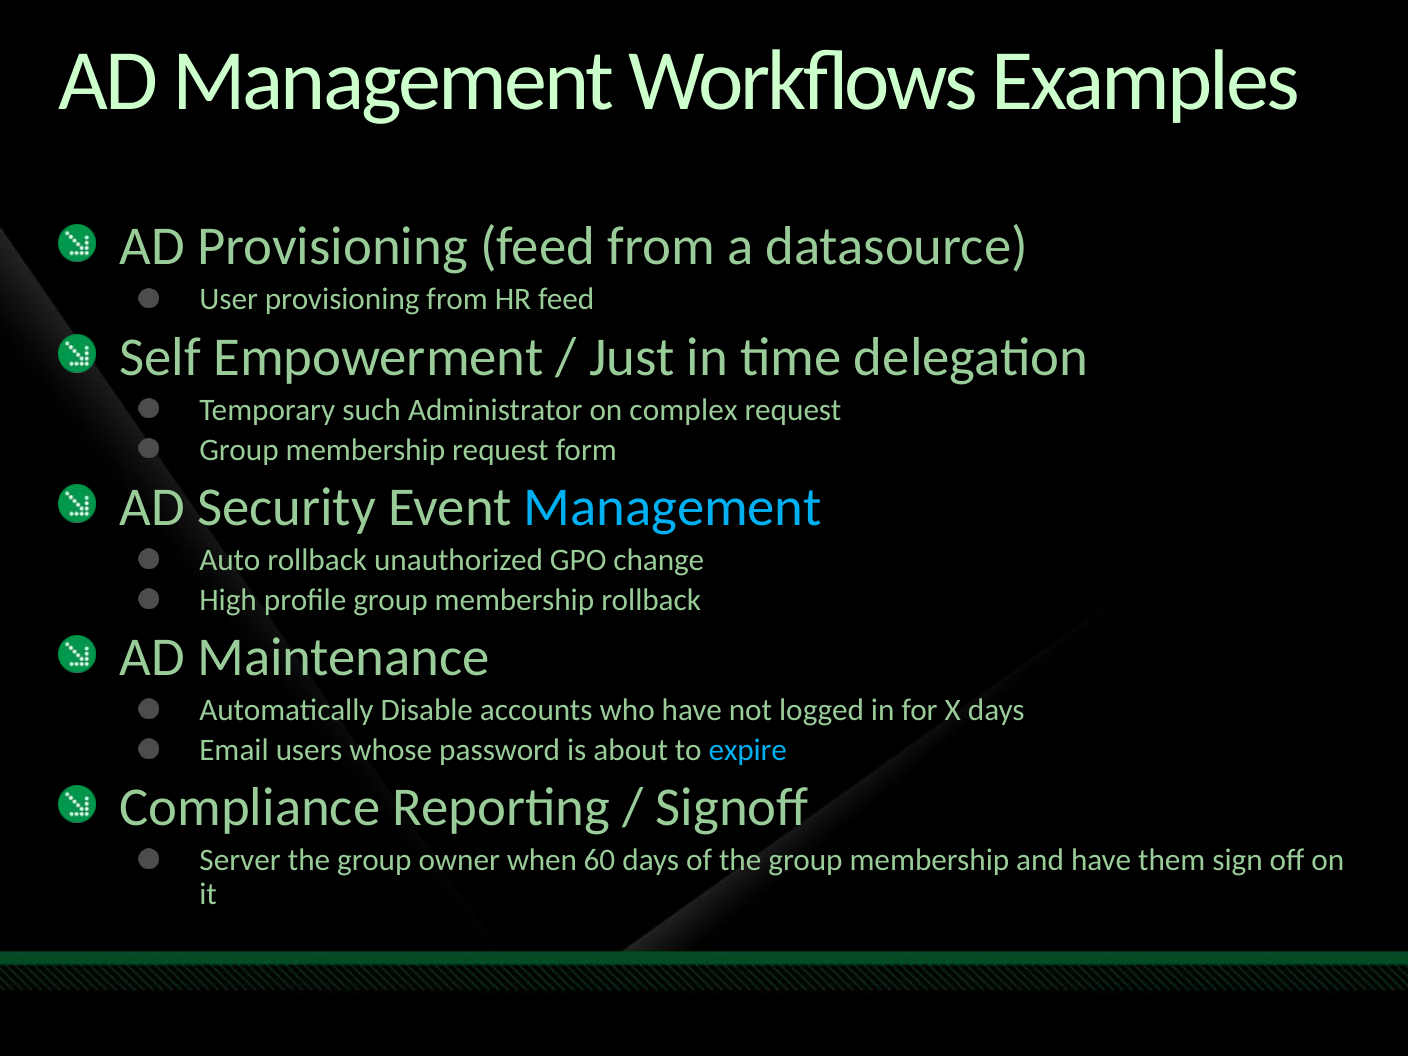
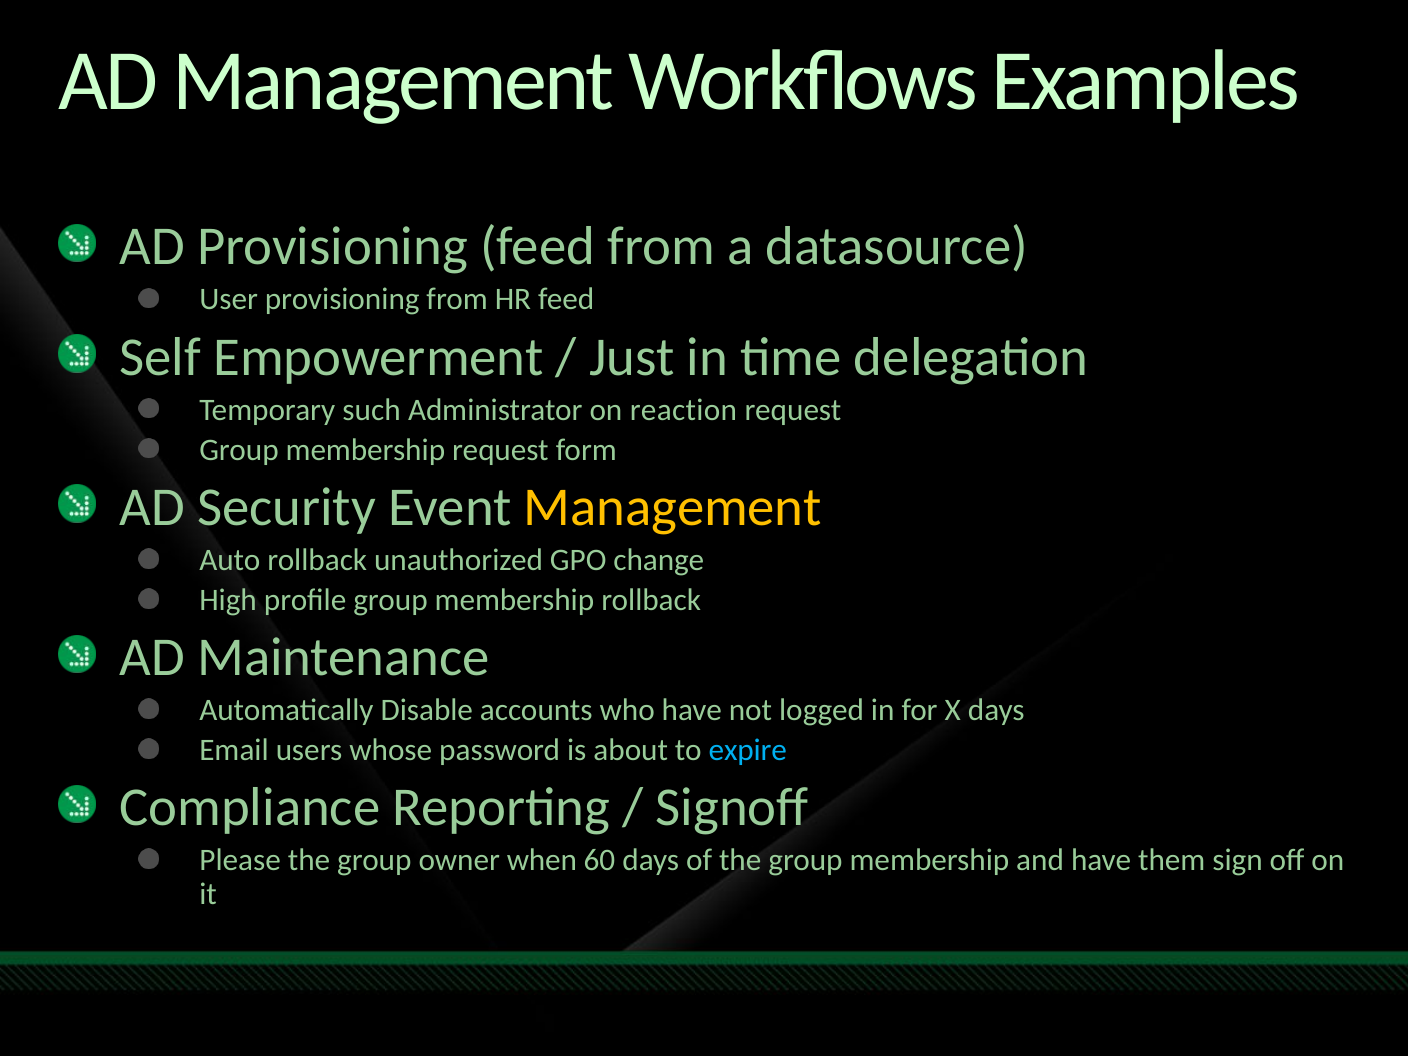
complex: complex -> reaction (683, 410)
Management colour: light blue -> yellow (673, 507)
Server: Server -> Please (240, 860)
